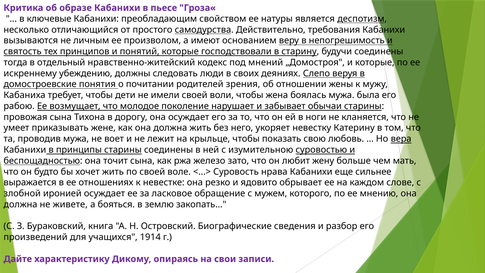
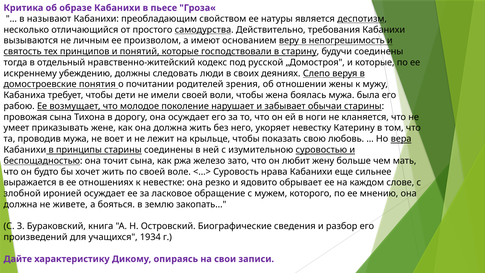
ключевые: ключевые -> называют (49, 19)
мнений: мнений -> русской (266, 62)
1914: 1914 -> 1934 (150, 237)
